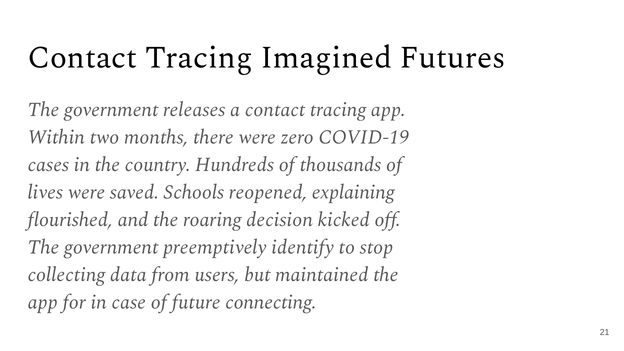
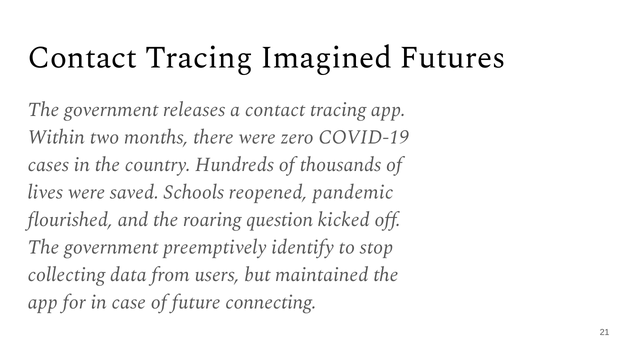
explaining: explaining -> pandemic (353, 192)
decision: decision -> question (280, 220)
